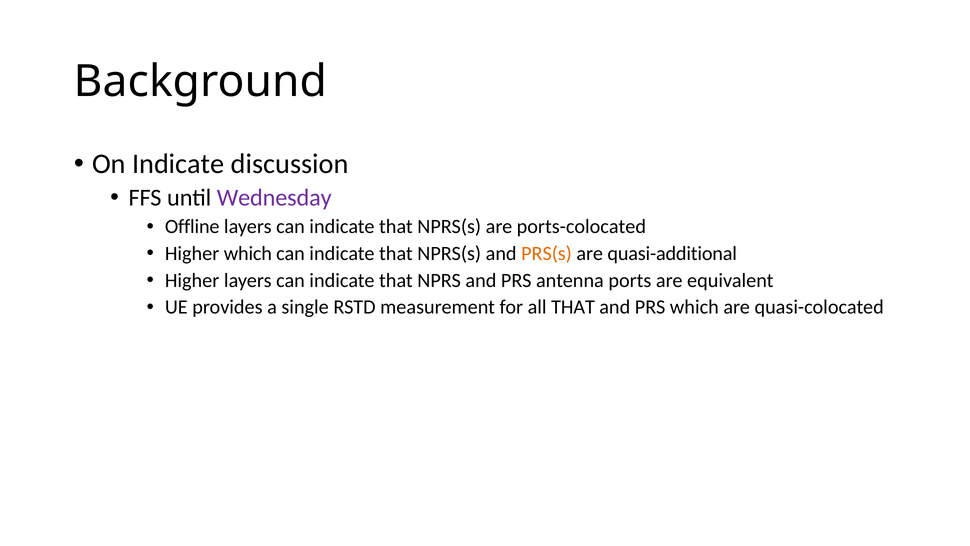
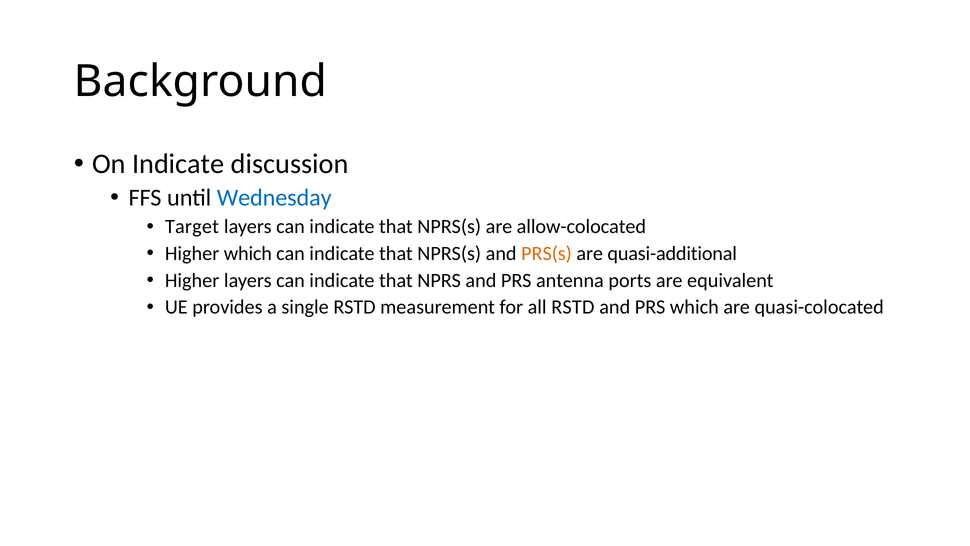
Wednesday colour: purple -> blue (274, 197)
Offline: Offline -> Target (192, 226)
ports-colocated: ports-colocated -> allow-colocated (581, 226)
all THAT: THAT -> RSTD (573, 307)
